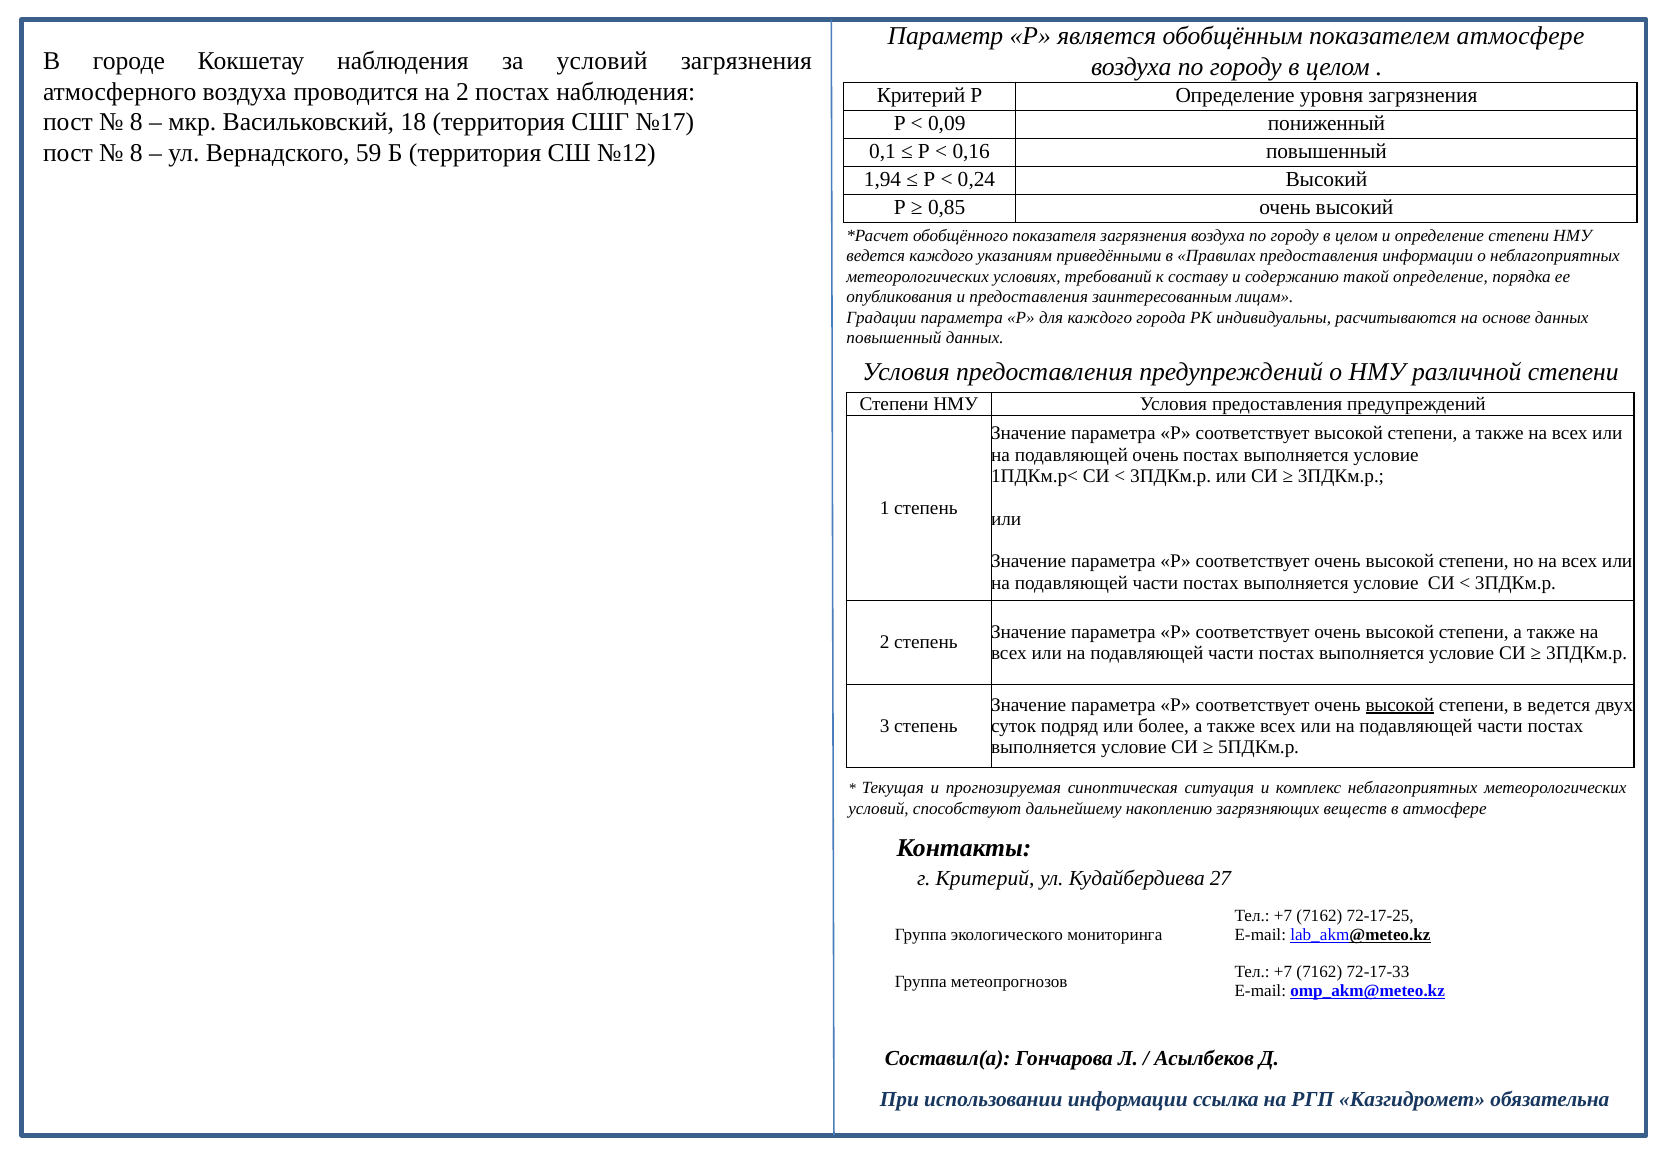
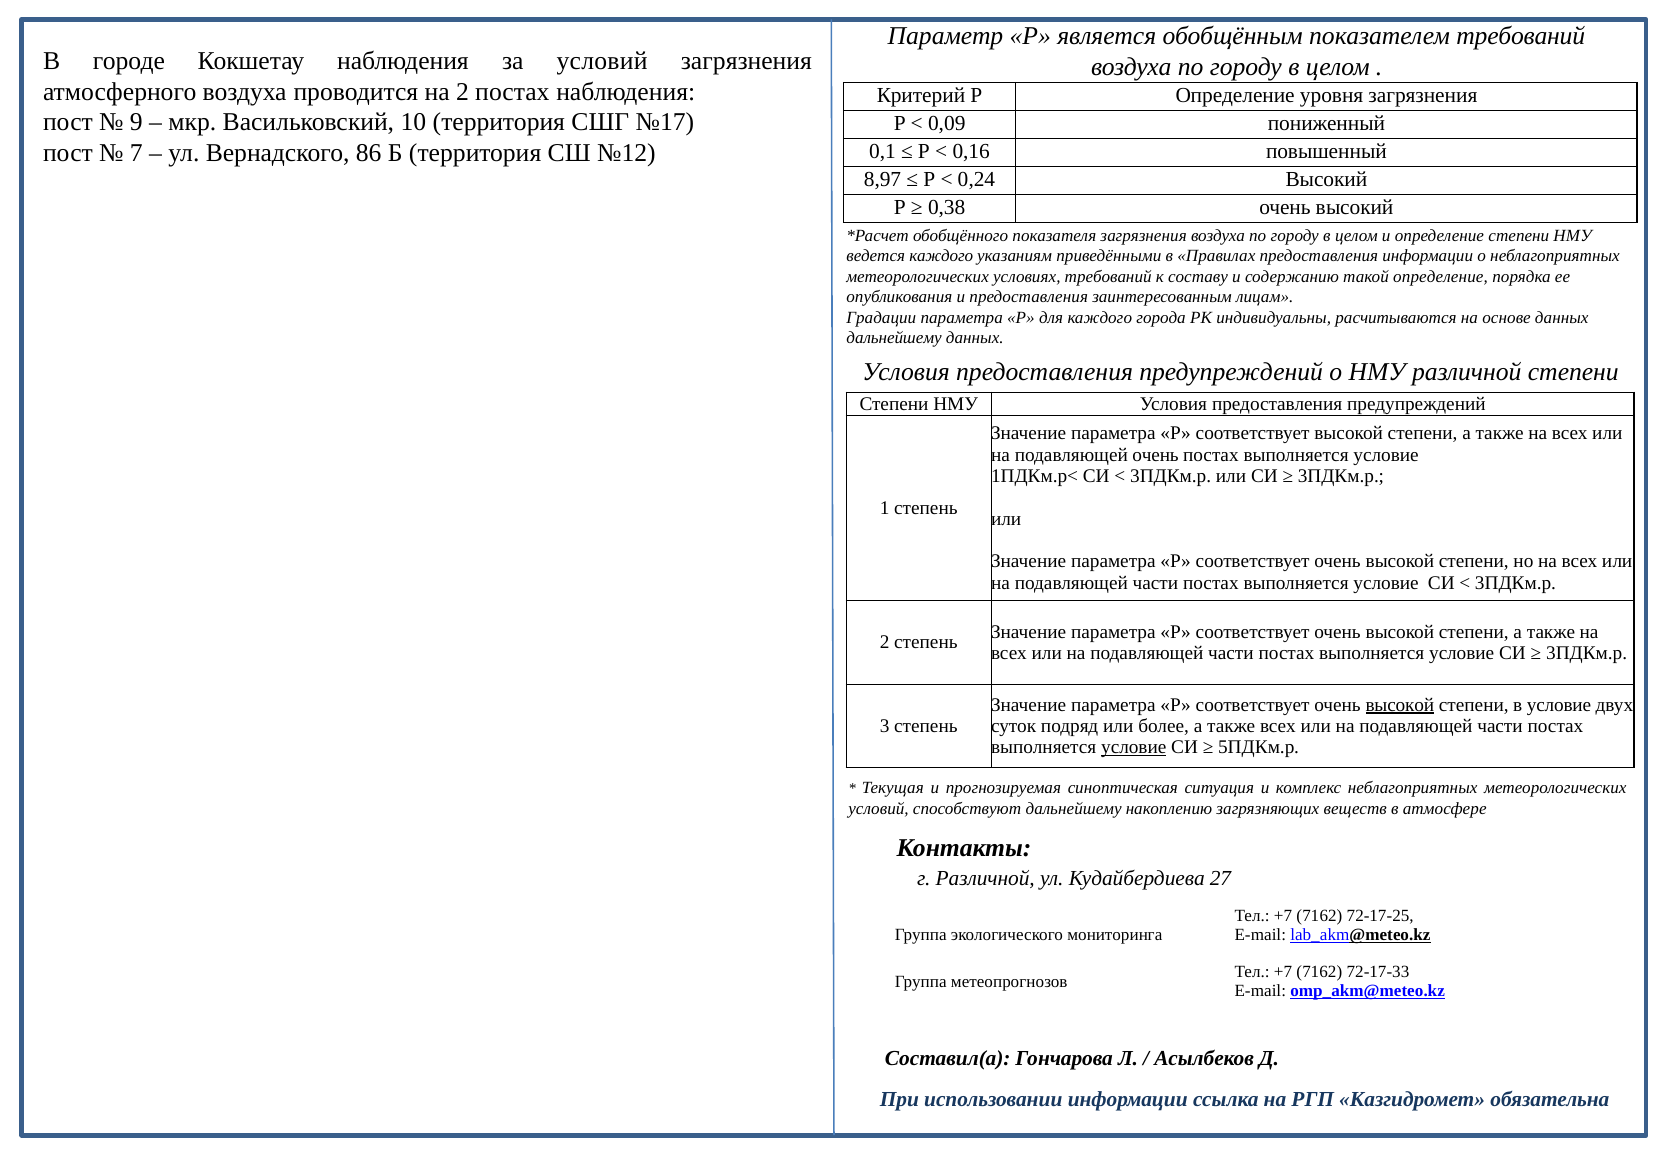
показателем атмосфере: атмосфере -> требований (1521, 36)
8: 8 -> 9 (136, 122)
18: 18 -> 10 (413, 122)
8: 8 -> 7 (136, 153)
59: 59 -> 86 (369, 153)
1,94: 1,94 -> 8,97 (883, 180)
0,85: 0,85 -> 0,38 (947, 208)
повышенный: повышенный -> дальнейшему (894, 338)
в ведется: ведется -> условие (1559, 704)
условие underline: none -> present (1134, 747)
г Критерий: Критерий -> Различной (985, 878)
